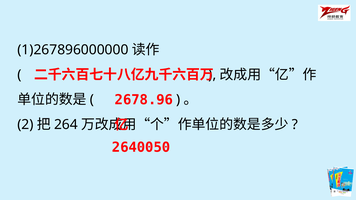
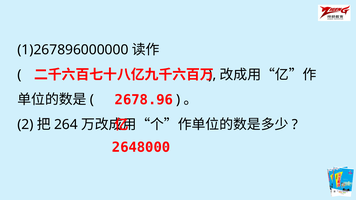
2640050: 2640050 -> 2648000 (141, 147)
